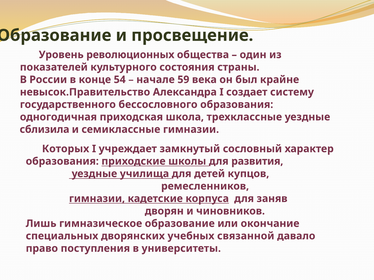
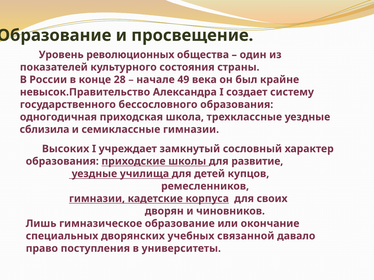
54: 54 -> 28 (120, 80)
59: 59 -> 49 (183, 80)
Которых: Которых -> Высоких (66, 149)
развития: развития -> развитие (257, 162)
заняв: заняв -> своих (272, 199)
